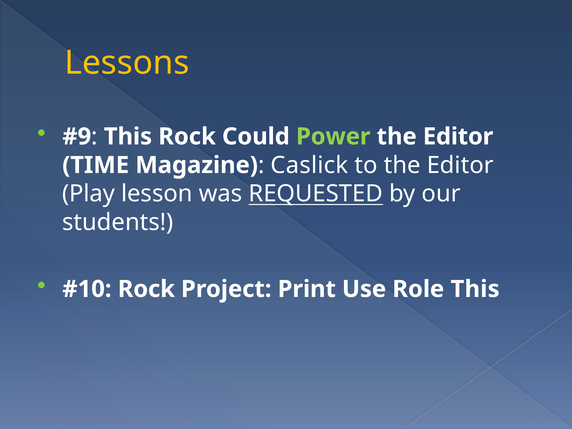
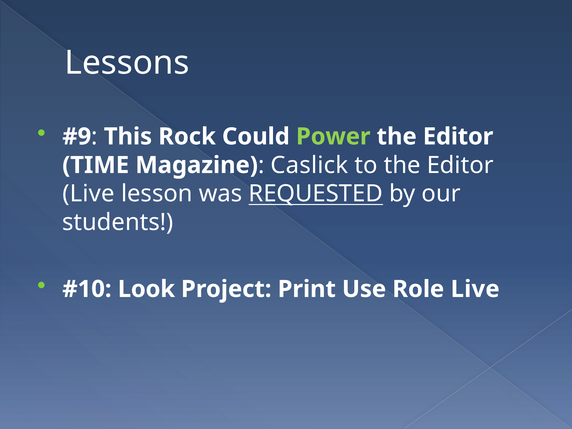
Lessons colour: yellow -> white (127, 63)
Play: Play -> Live (88, 194)
Rock: Rock -> Look (146, 289)
Role This: This -> Live (475, 289)
